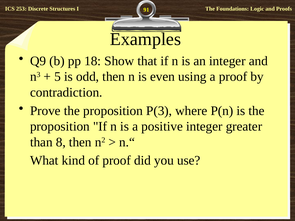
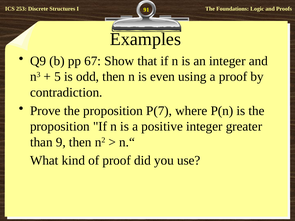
18: 18 -> 67 (93, 61)
P(3: P(3 -> P(7 (159, 111)
8: 8 -> 9 (61, 142)
